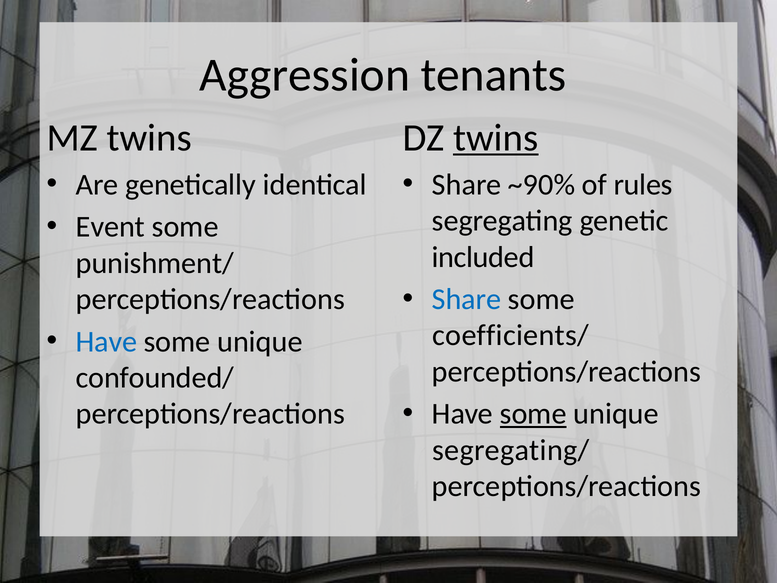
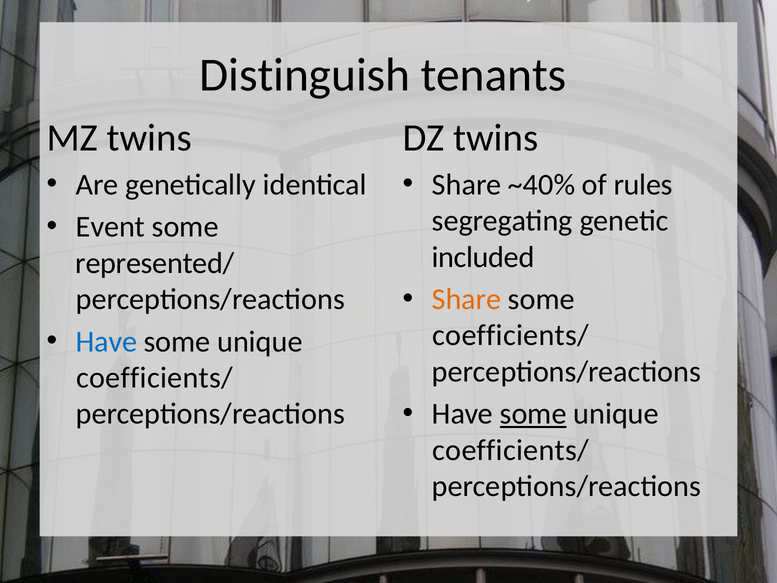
Aggression: Aggression -> Distinguish (305, 75)
twins underline: present -> none (496, 138)
~90%: ~90% -> ~40% (542, 185)
punishment/: punishment/ -> represented/ (155, 263)
Share colour: blue -> orange (467, 299)
confounded/: confounded/ -> coefficients/ (155, 378)
segregating/: segregating/ -> coefficients/ (511, 450)
